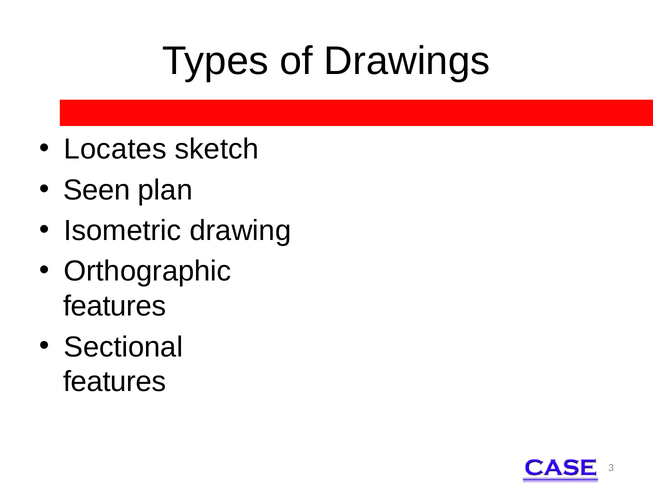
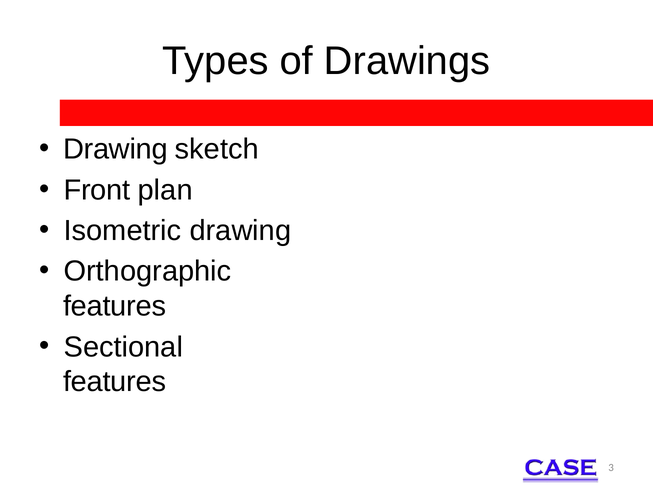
Locates: Locates -> Drawing (115, 149)
Seen: Seen -> Front (97, 190)
